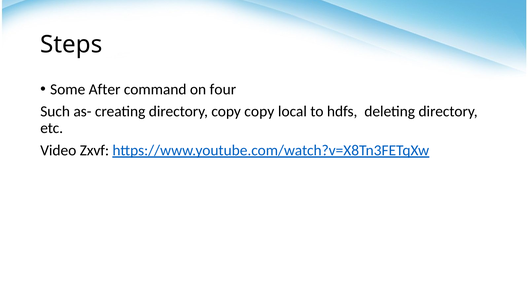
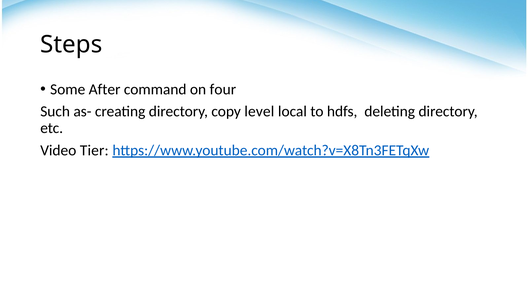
copy copy: copy -> level (259, 111)
Zxvf: Zxvf -> Tier (94, 150)
